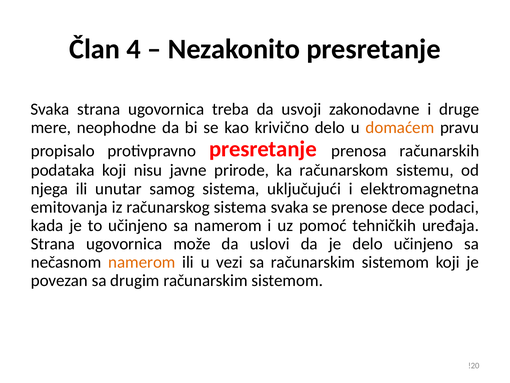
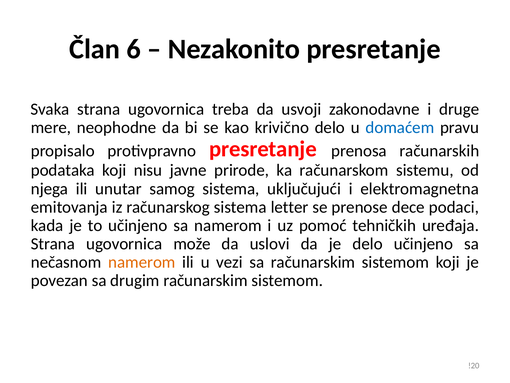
4: 4 -> 6 (134, 49)
domaćem colour: orange -> blue (400, 127)
sistema svaka: svaka -> letter (290, 207)
